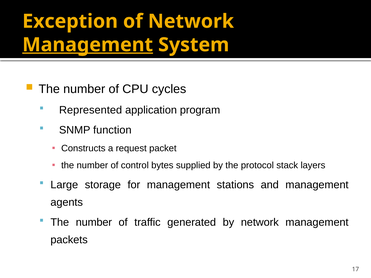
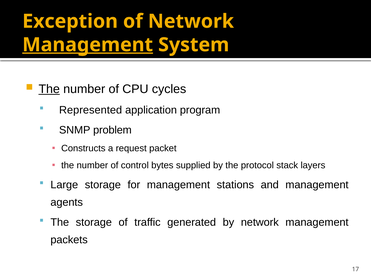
The underline: none -> present (49, 89)
function: function -> problem (112, 130)
number: number -> storage (94, 223)
